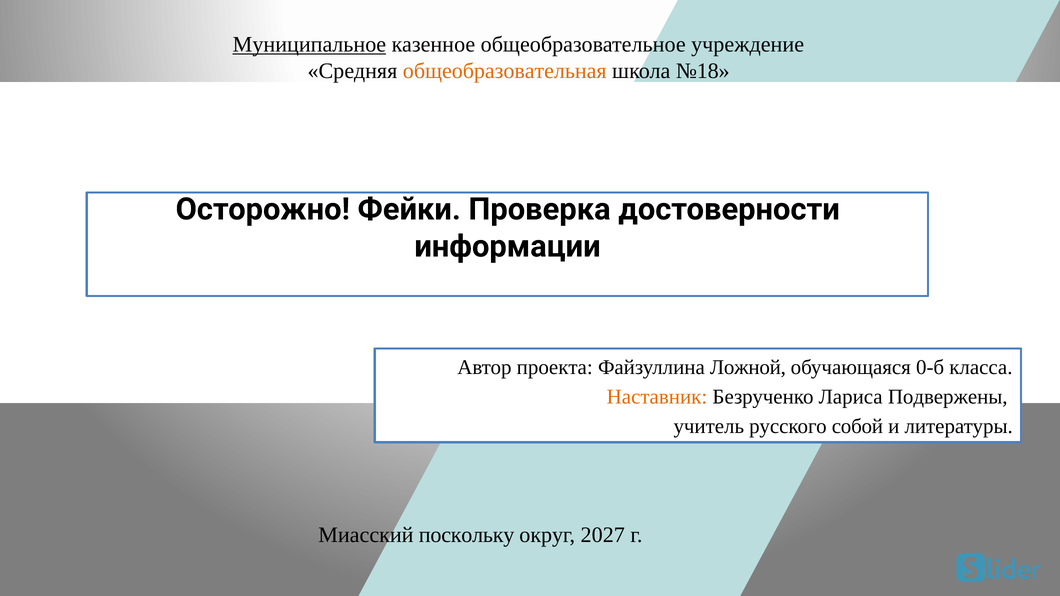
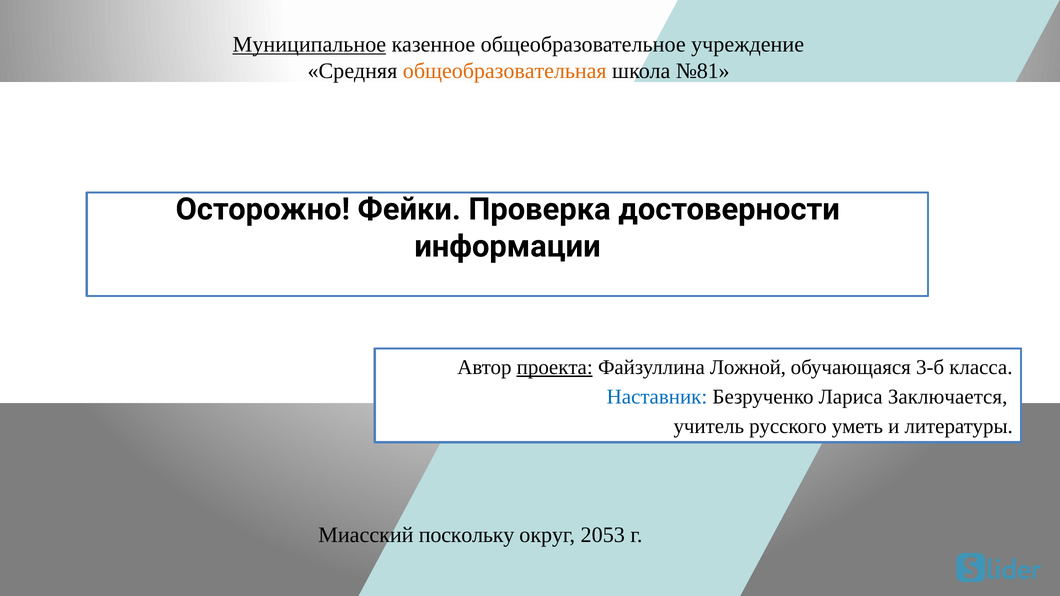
№18: №18 -> №81 (703, 71)
проекта underline: none -> present (555, 367)
0-б: 0-б -> 3-б (930, 367)
Наставник colour: orange -> blue (657, 397)
Подвержены: Подвержены -> Заключается (948, 397)
собой: собой -> уметь (857, 427)
2027: 2027 -> 2053 (603, 535)
